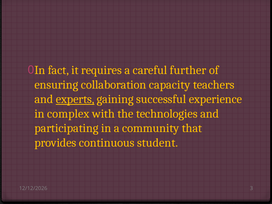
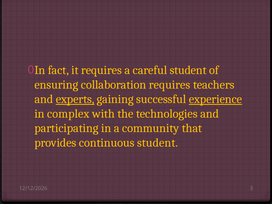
careful further: further -> student (188, 70)
collaboration capacity: capacity -> requires (170, 85)
experience underline: none -> present (215, 99)
